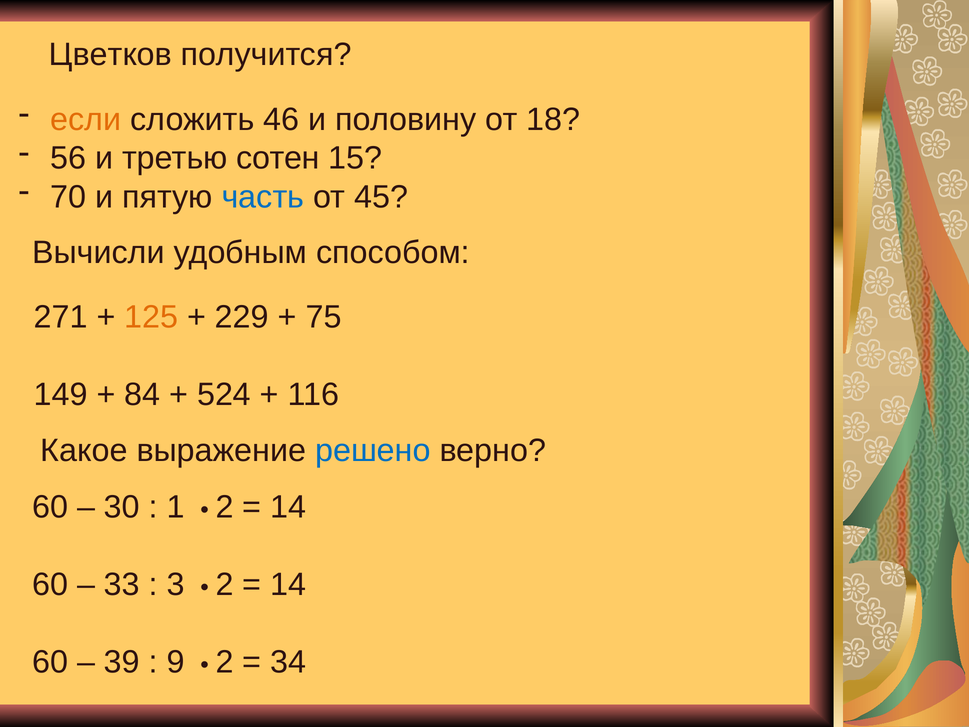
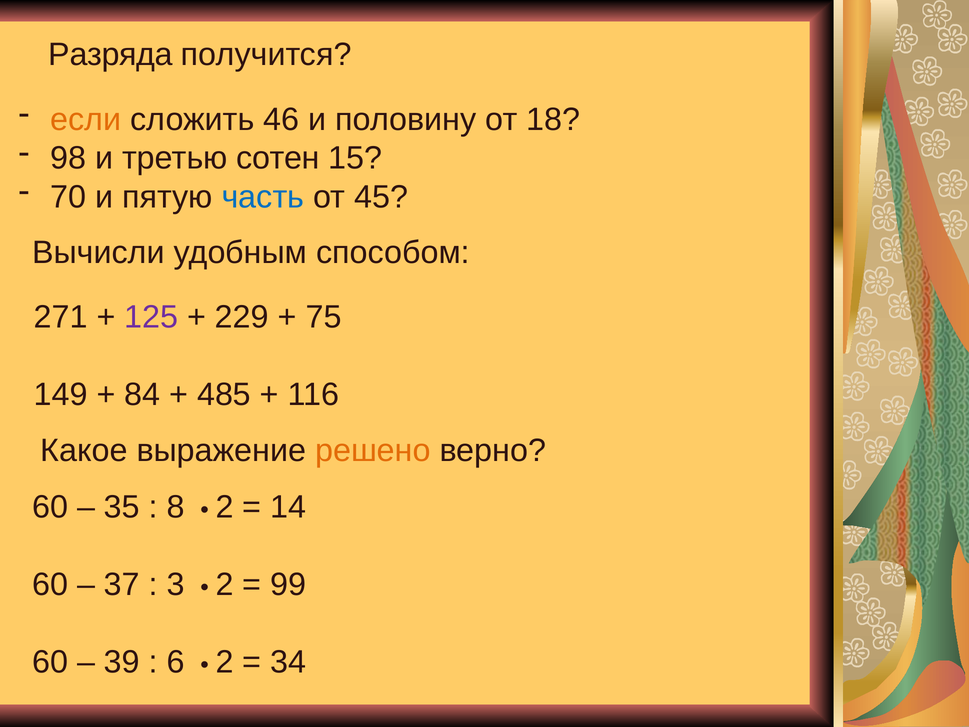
Цветков: Цветков -> Разряда (111, 55)
56: 56 -> 98 (68, 158)
125 colour: orange -> purple (151, 317)
524: 524 -> 485 (224, 395)
решено colour: blue -> orange (373, 450)
30: 30 -> 35 (122, 507)
1: 1 -> 8 (176, 507)
33: 33 -> 37 (122, 585)
14: 14 -> 99 (288, 585)
9: 9 -> 6 (176, 662)
